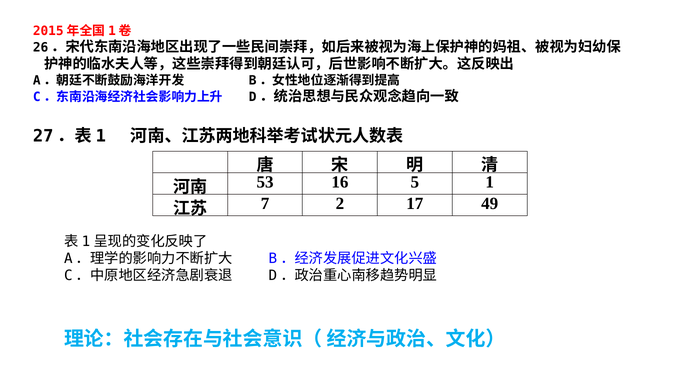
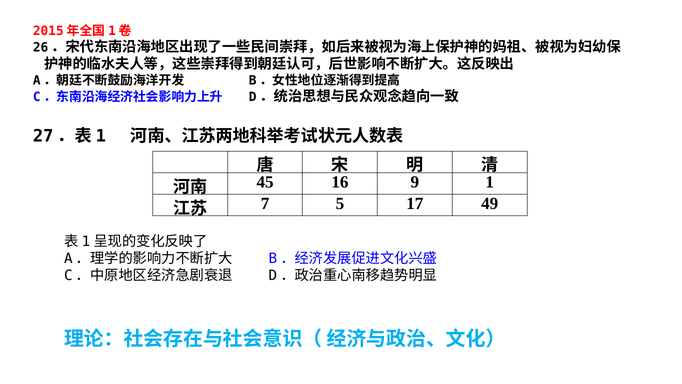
53: 53 -> 45 (265, 182)
5: 5 -> 9 (415, 182)
2: 2 -> 5 (340, 204)
